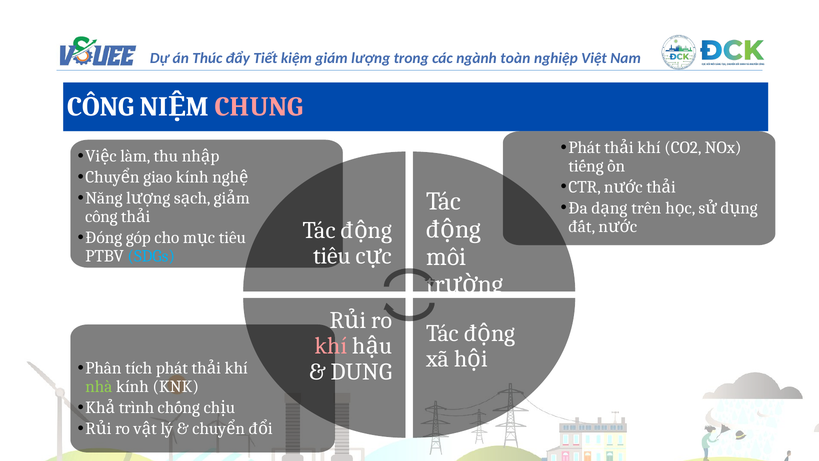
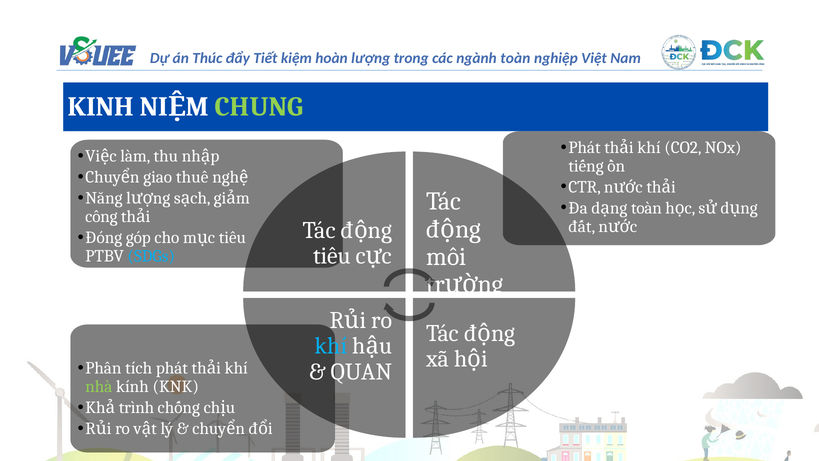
giám: giám -> hoàn (332, 58)
CÔNG: CÔNG -> KINH (101, 107)
CHUNG colour: pink -> light green (259, 107)
giao kính: kính -> thuê (192, 177)
trên: trên -> toàn (646, 208)
khí colour: pink -> light blue (331, 346)
DUNG: DUNG -> QUAN (362, 372)
